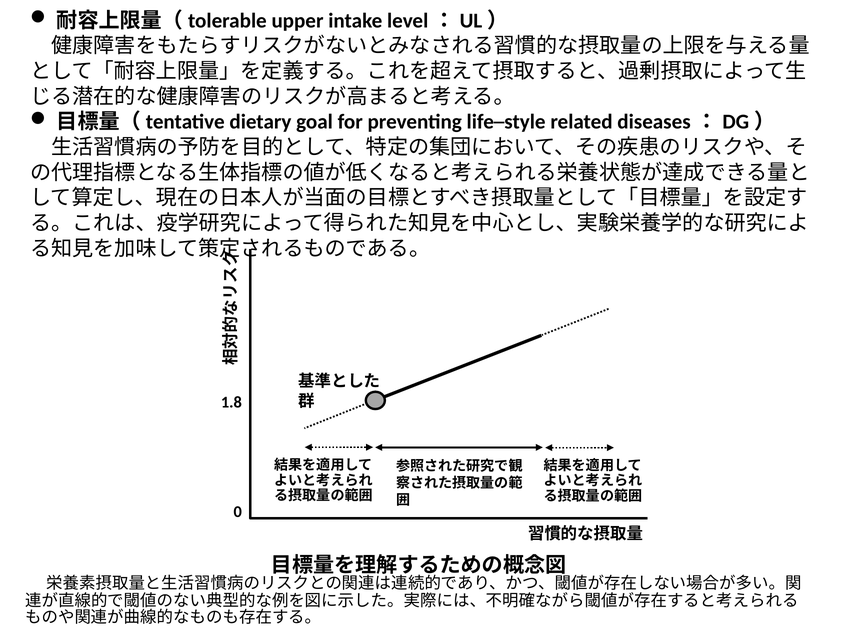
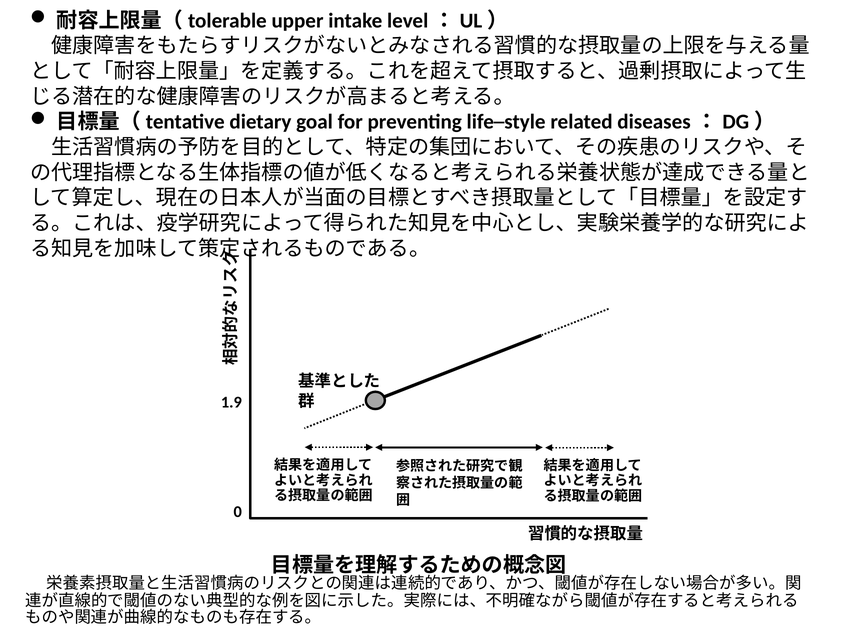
1.8: 1.8 -> 1.9 (231, 402)
